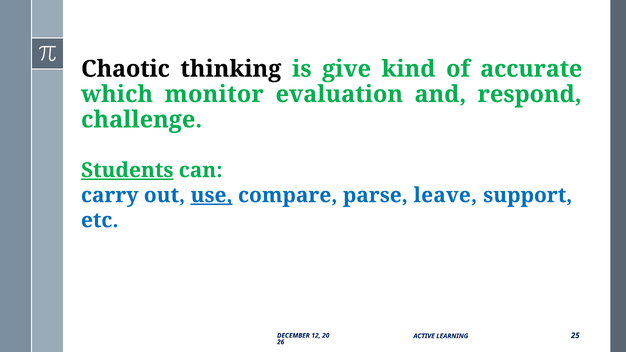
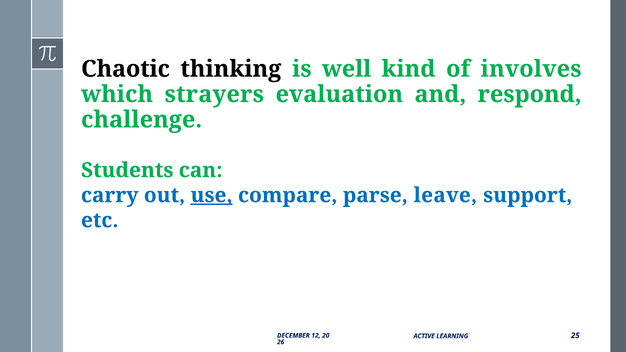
give: give -> well (347, 69)
accurate: accurate -> involves (531, 69)
monitor: monitor -> strayers (214, 94)
Students underline: present -> none (127, 170)
